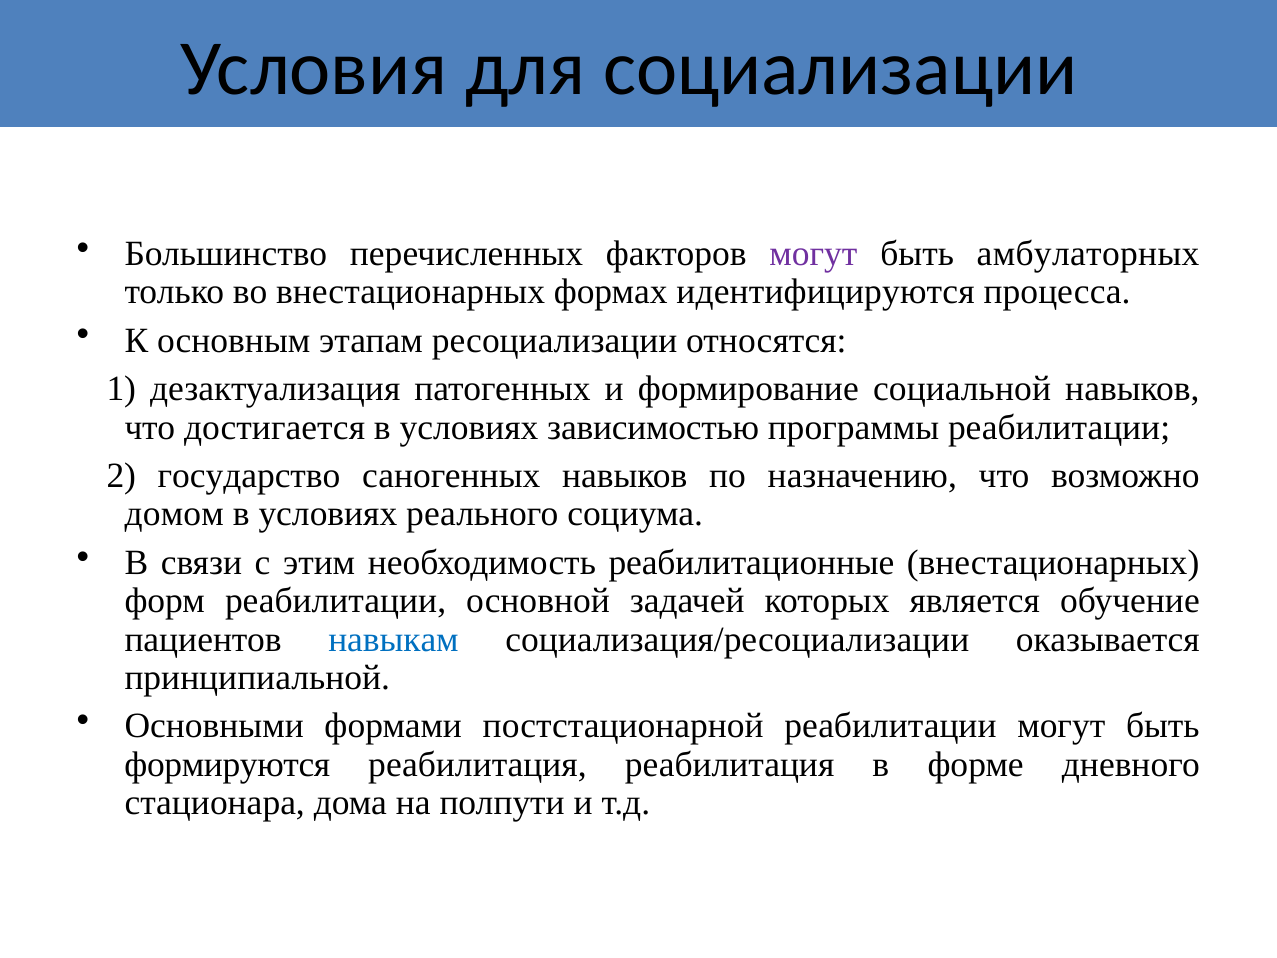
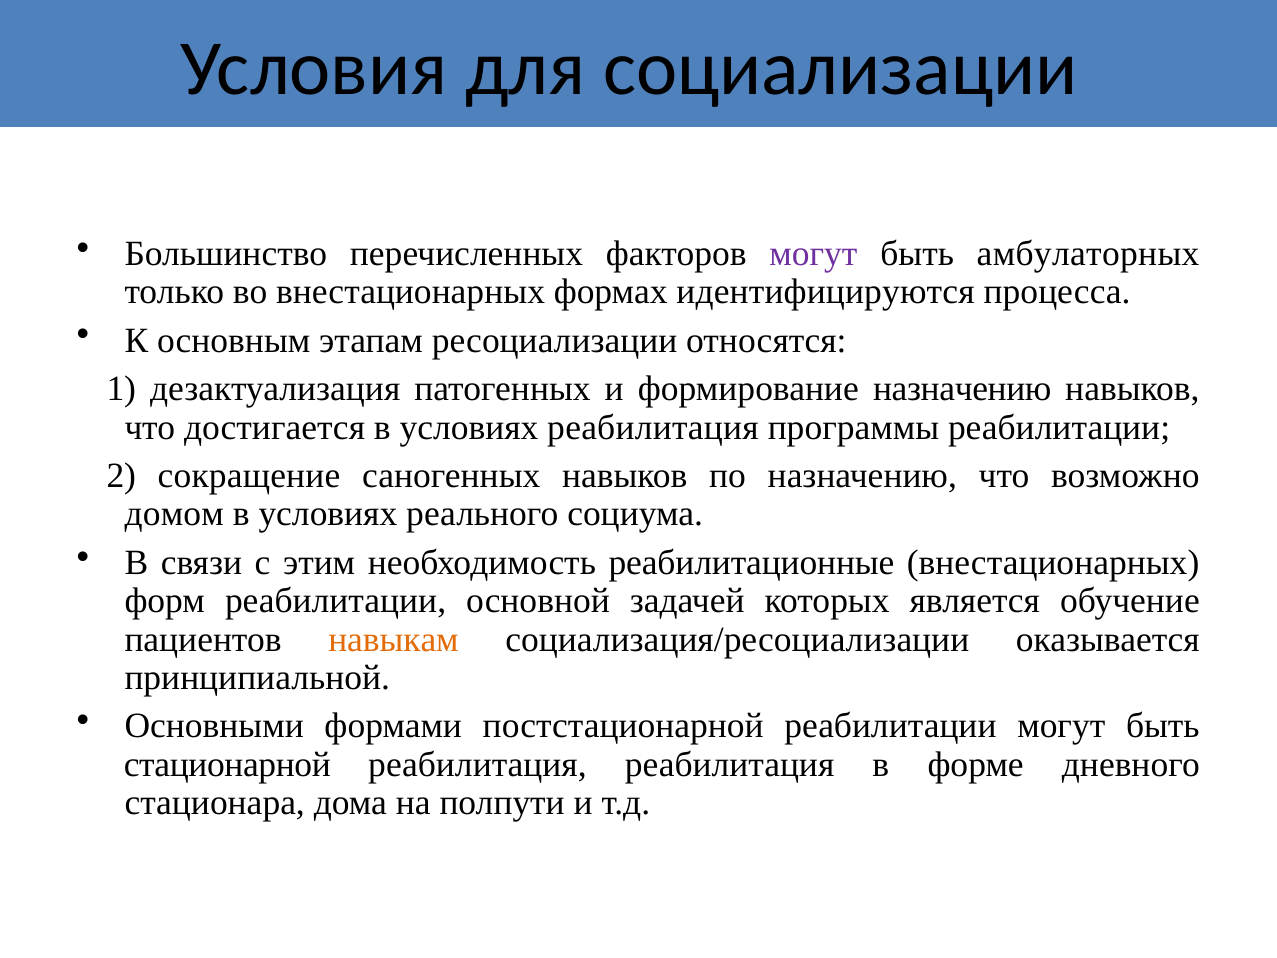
формирование социальной: социальной -> назначению (962, 389)
условиях зависимостью: зависимостью -> реабилитация (653, 427)
государство: государство -> сокращение (249, 476)
навыкам colour: blue -> orange (393, 639)
формируются: формируются -> стационарной (227, 764)
